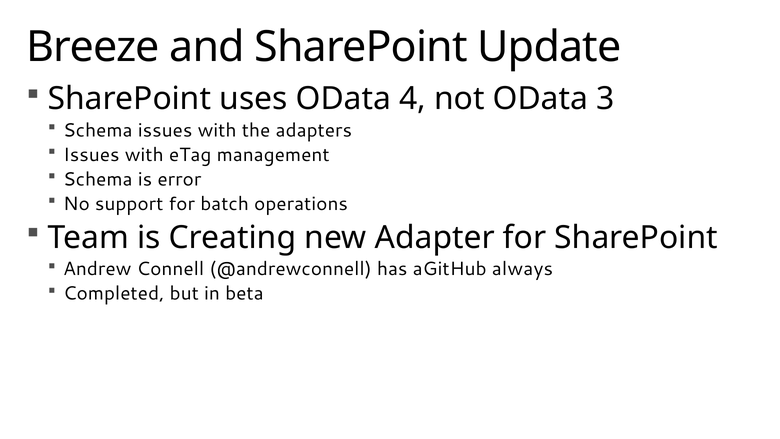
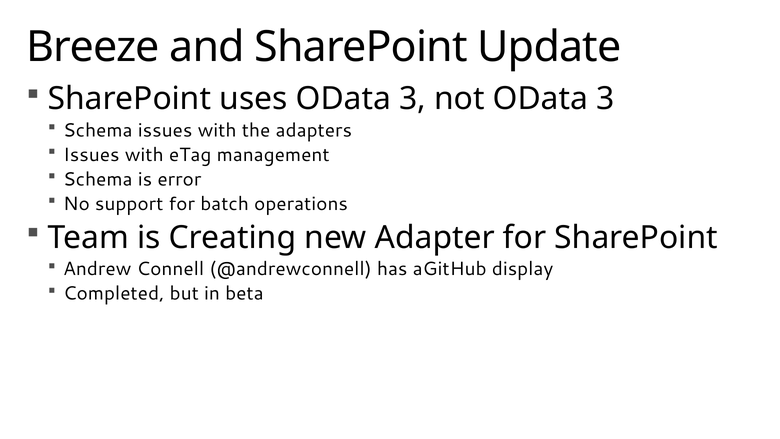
uses OData 4: 4 -> 3 (413, 99)
always: always -> display (523, 269)
